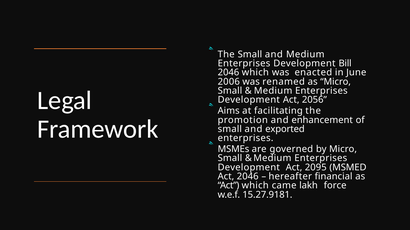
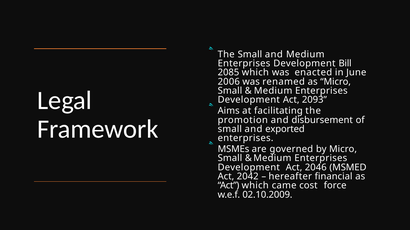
2046: 2046 -> 2085 (228, 73)
2056: 2056 -> 2093 (314, 100)
enhancement: enhancement -> disbursement (322, 120)
2095: 2095 -> 2046 (316, 168)
Act 2046: 2046 -> 2042 (248, 177)
lakh: lakh -> cost (308, 186)
15.27.9181: 15.27.9181 -> 02.10.2009 (267, 195)
